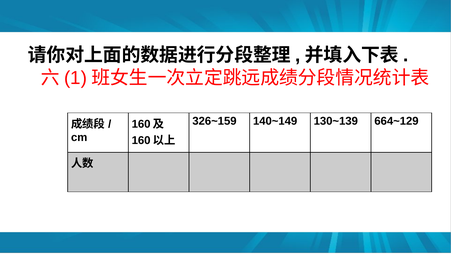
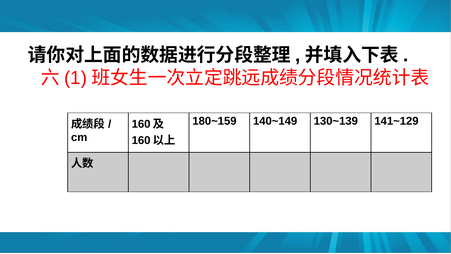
326~159: 326~159 -> 180~159 (214, 121)
664~129: 664~129 -> 141~129 (396, 121)
